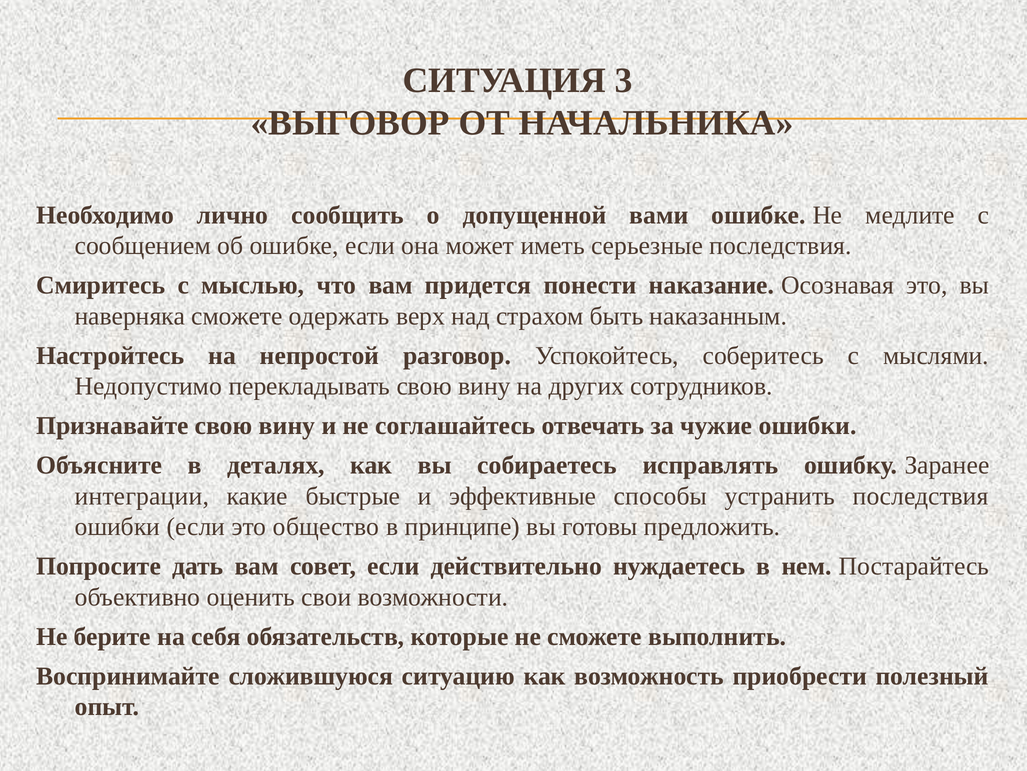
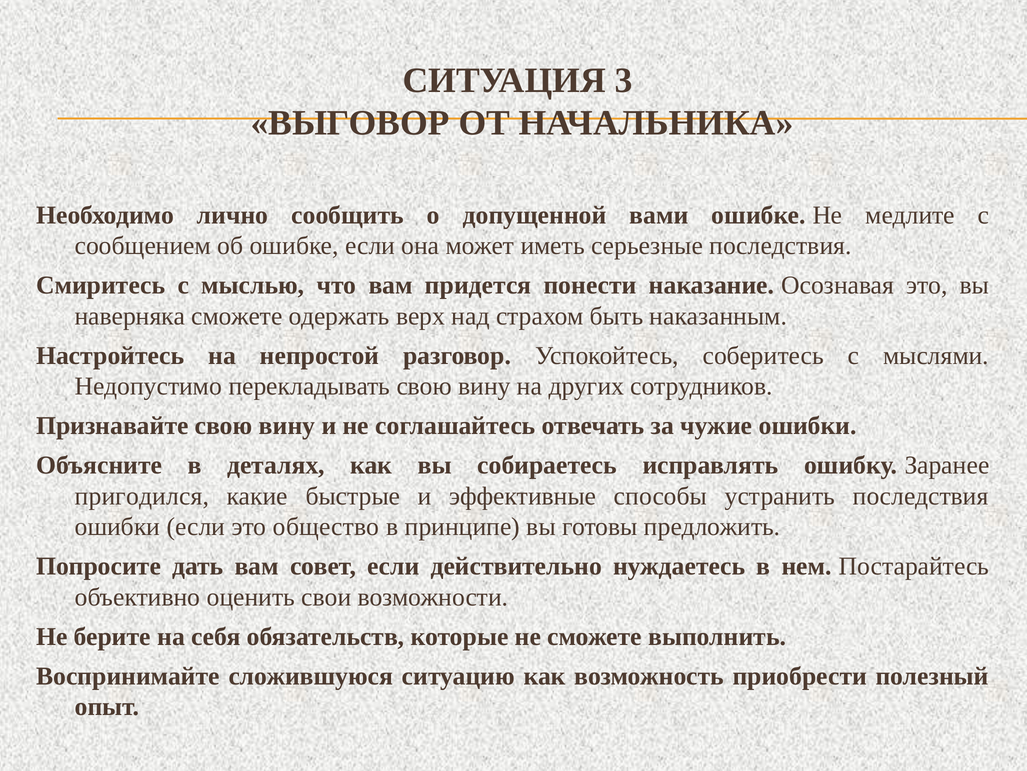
интеграции: интеграции -> пригодился (142, 496)
